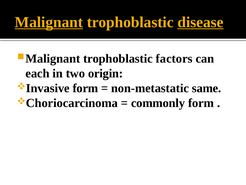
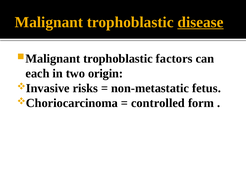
Malignant underline: present -> none (49, 22)
form: form -> risks (85, 88)
same: same -> fetus (206, 88)
commonly: commonly -> controlled (158, 103)
